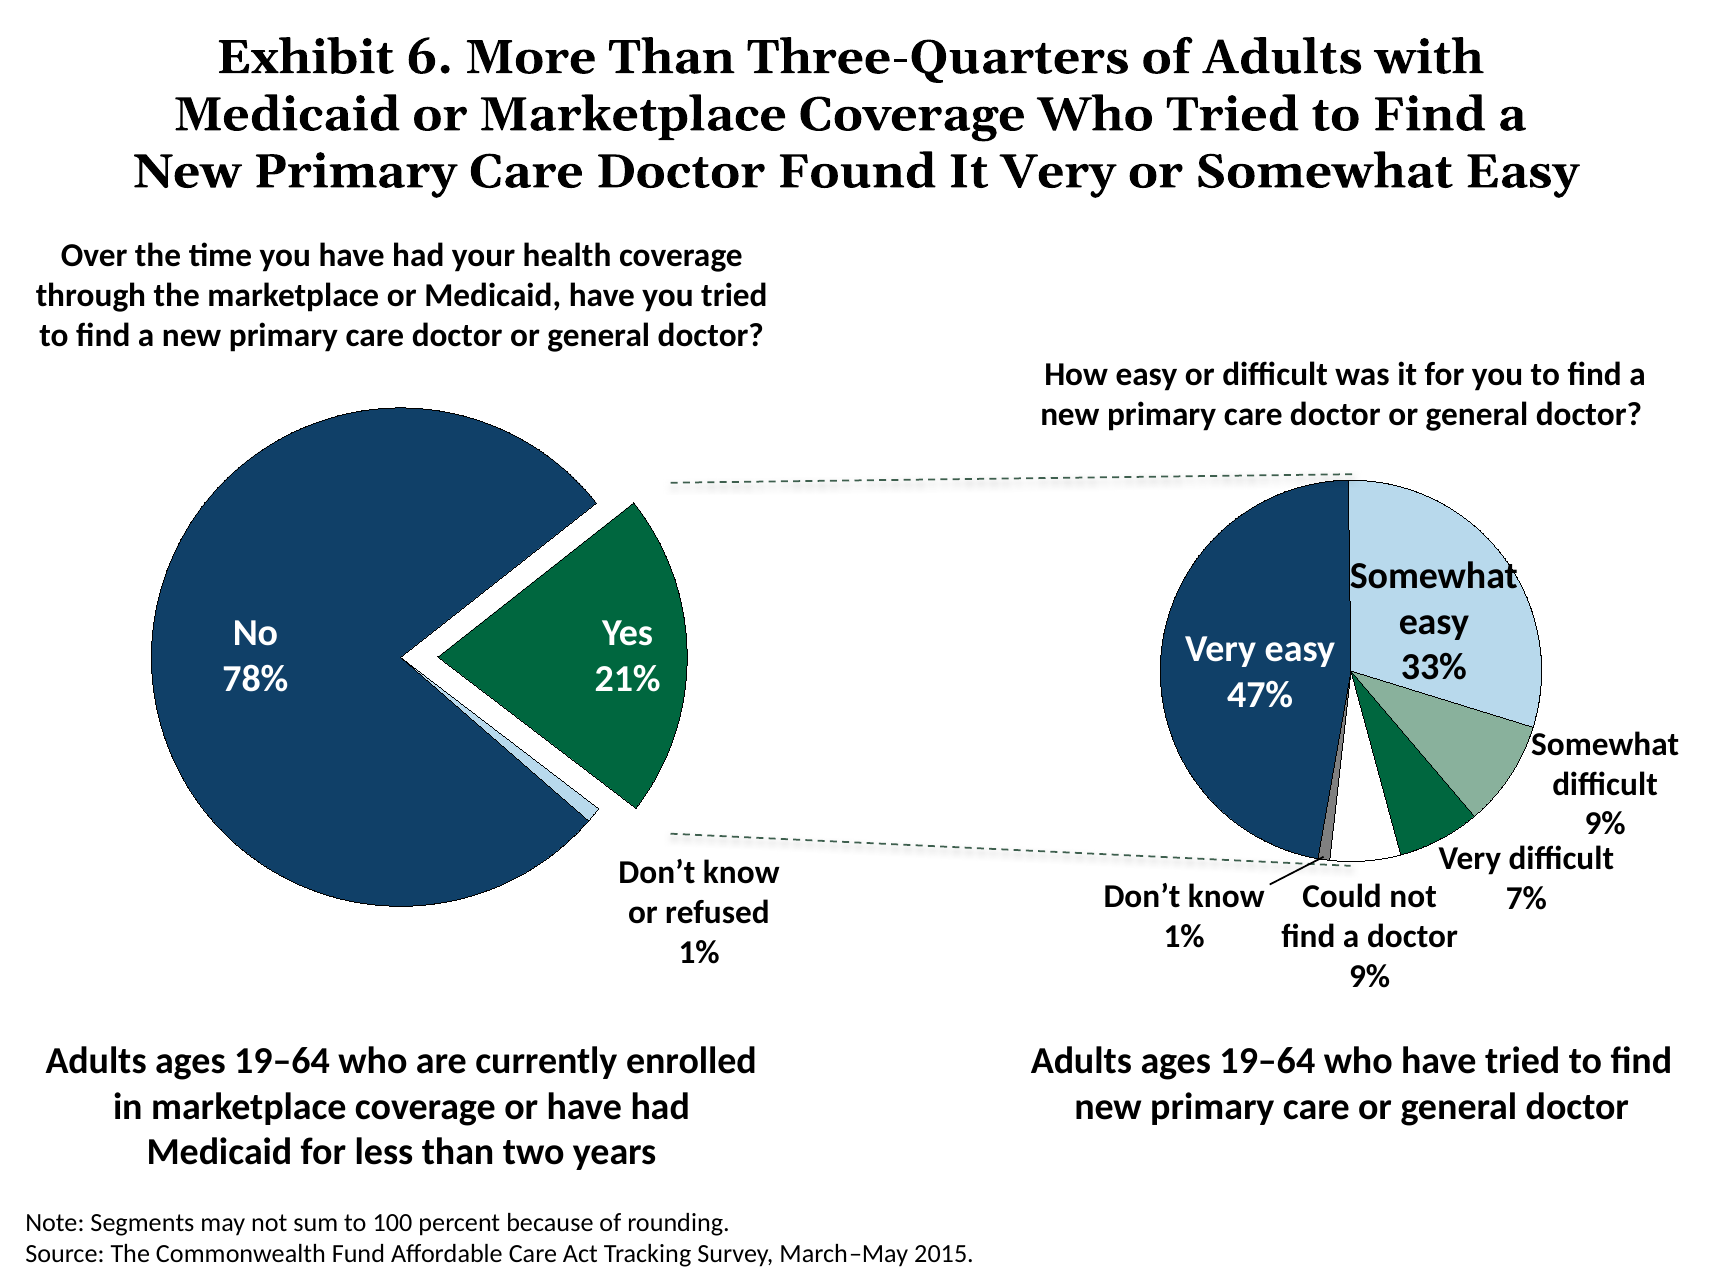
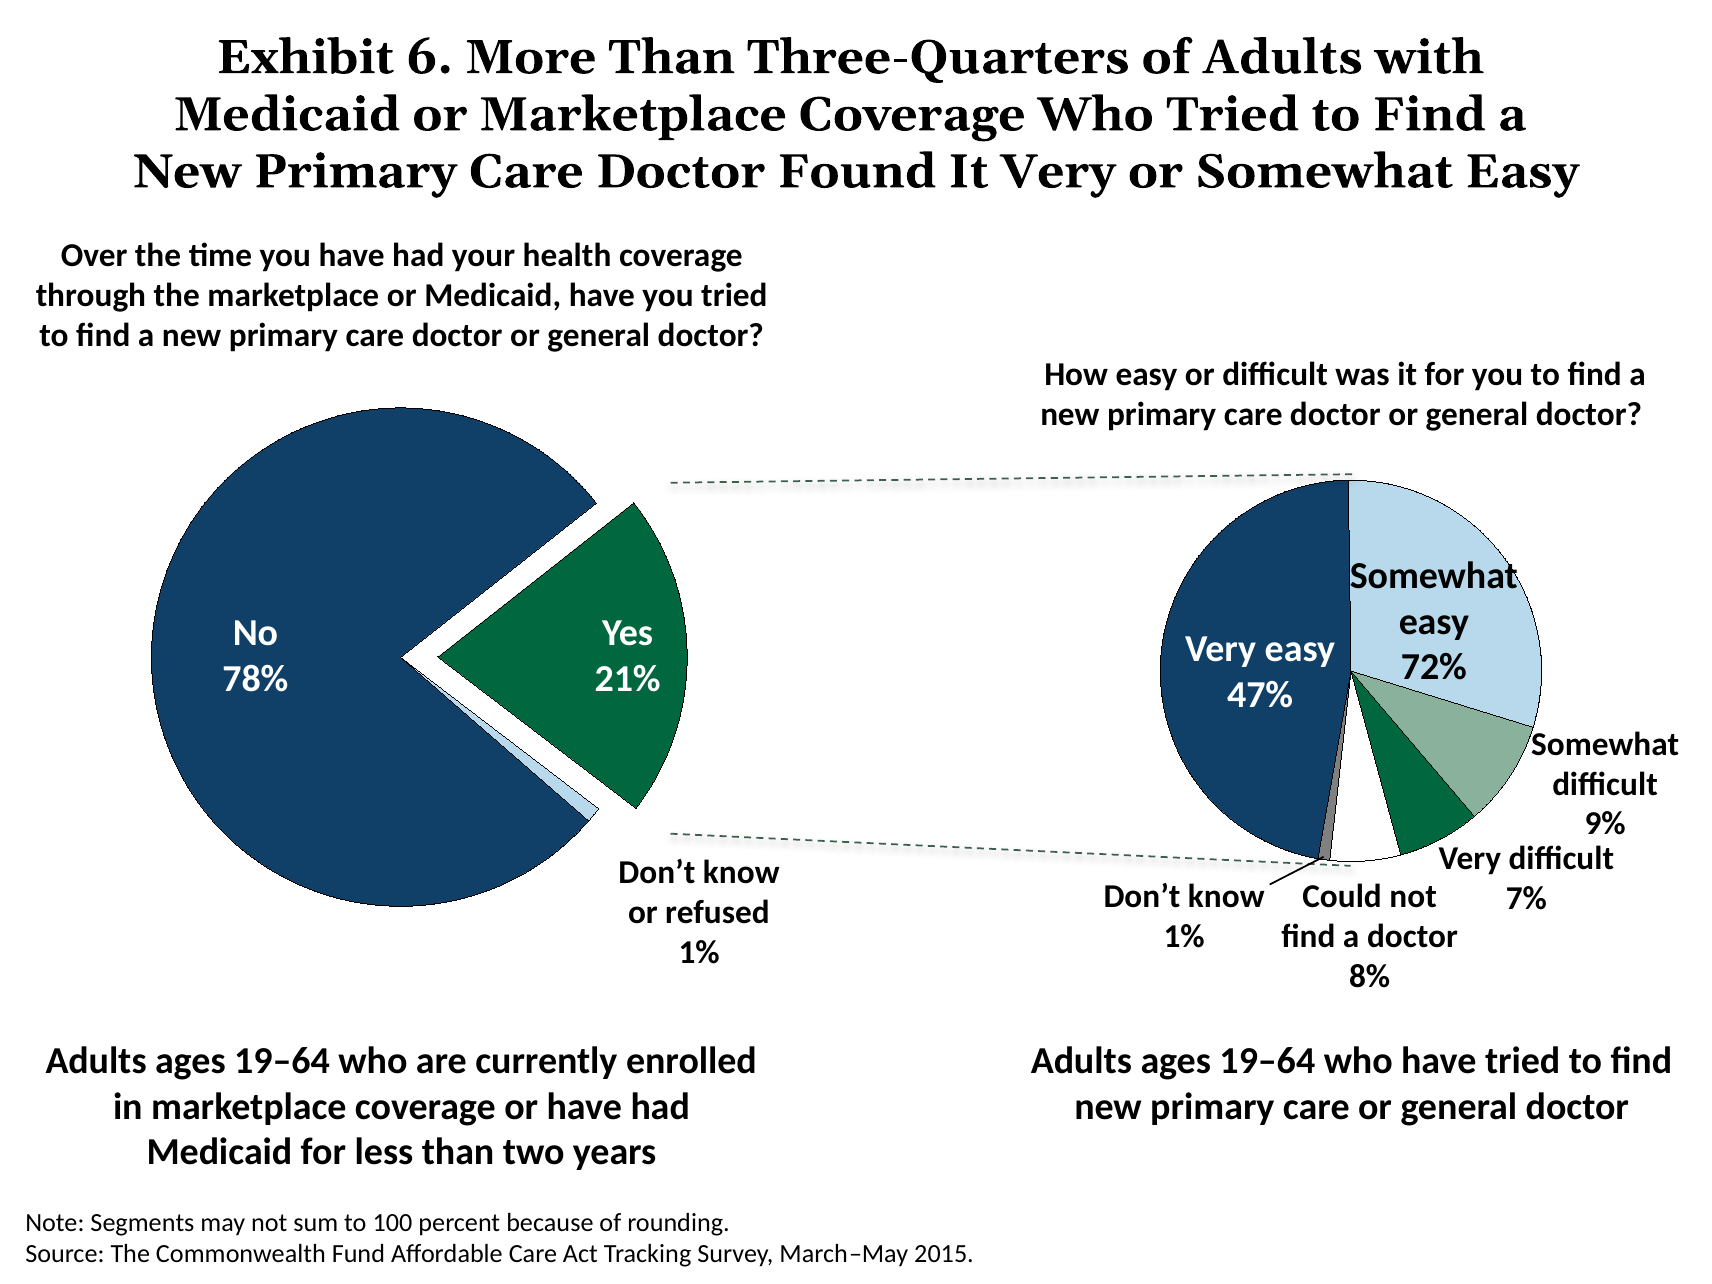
33%: 33% -> 72% (1434, 667)
9%: 9% -> 8% (1370, 977)
